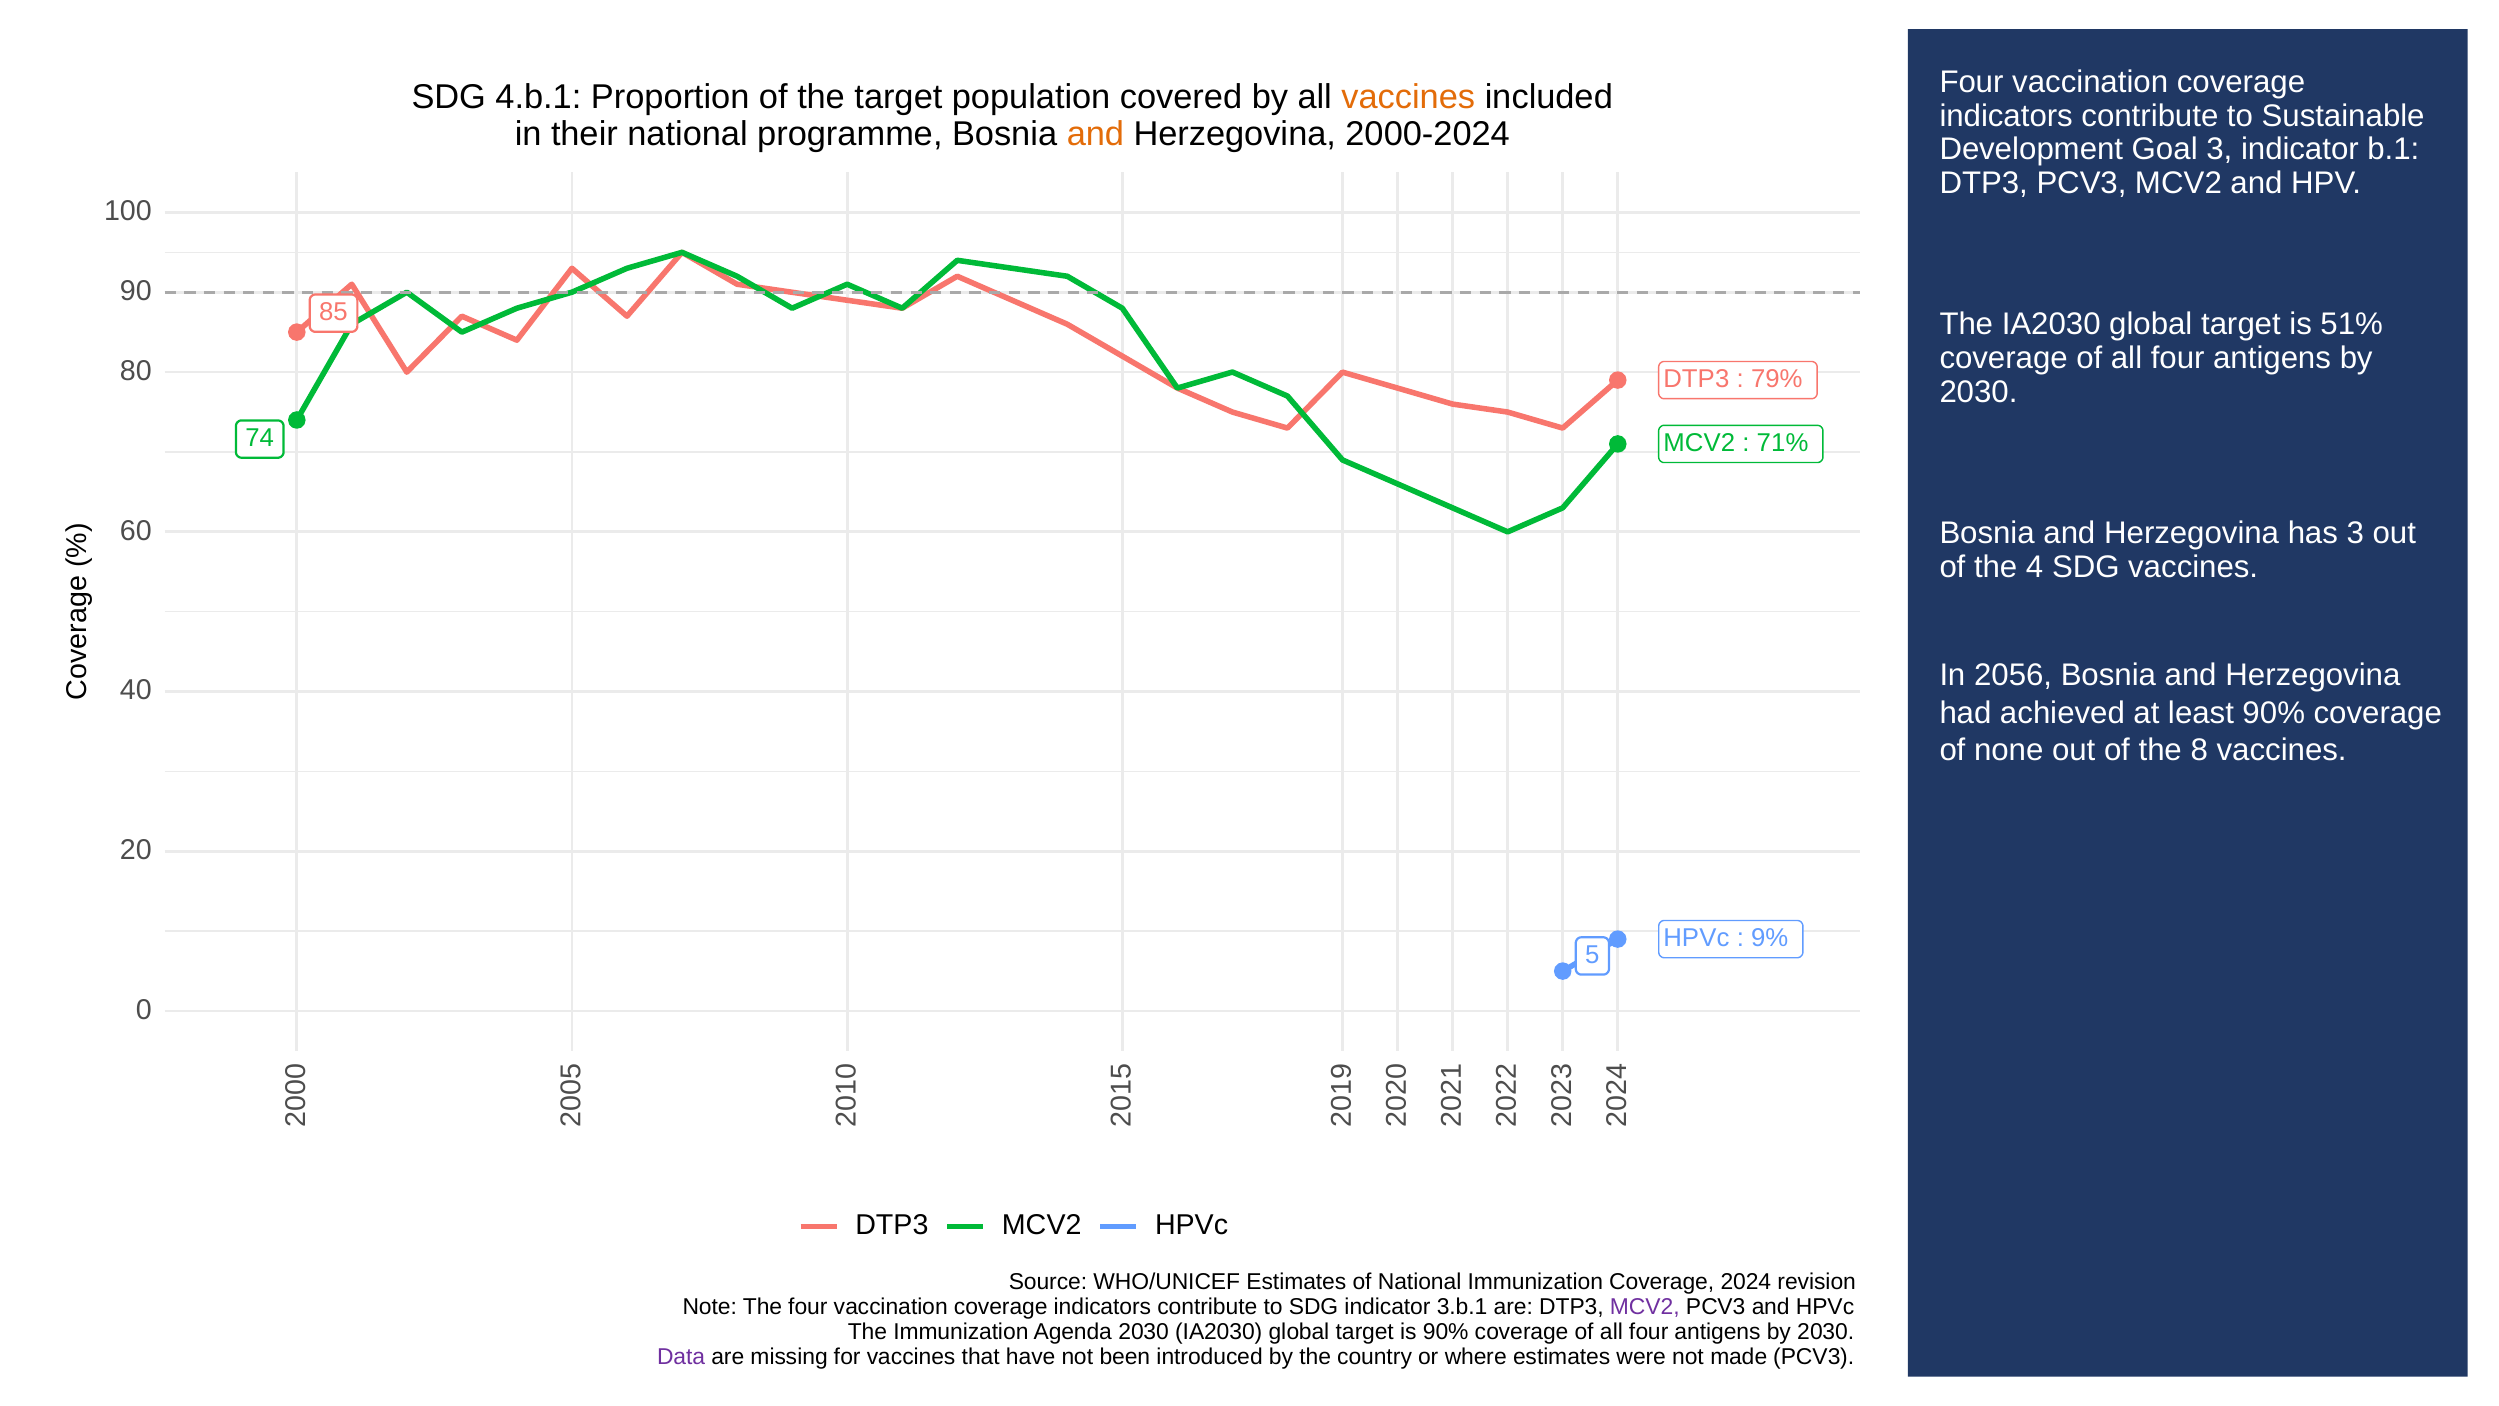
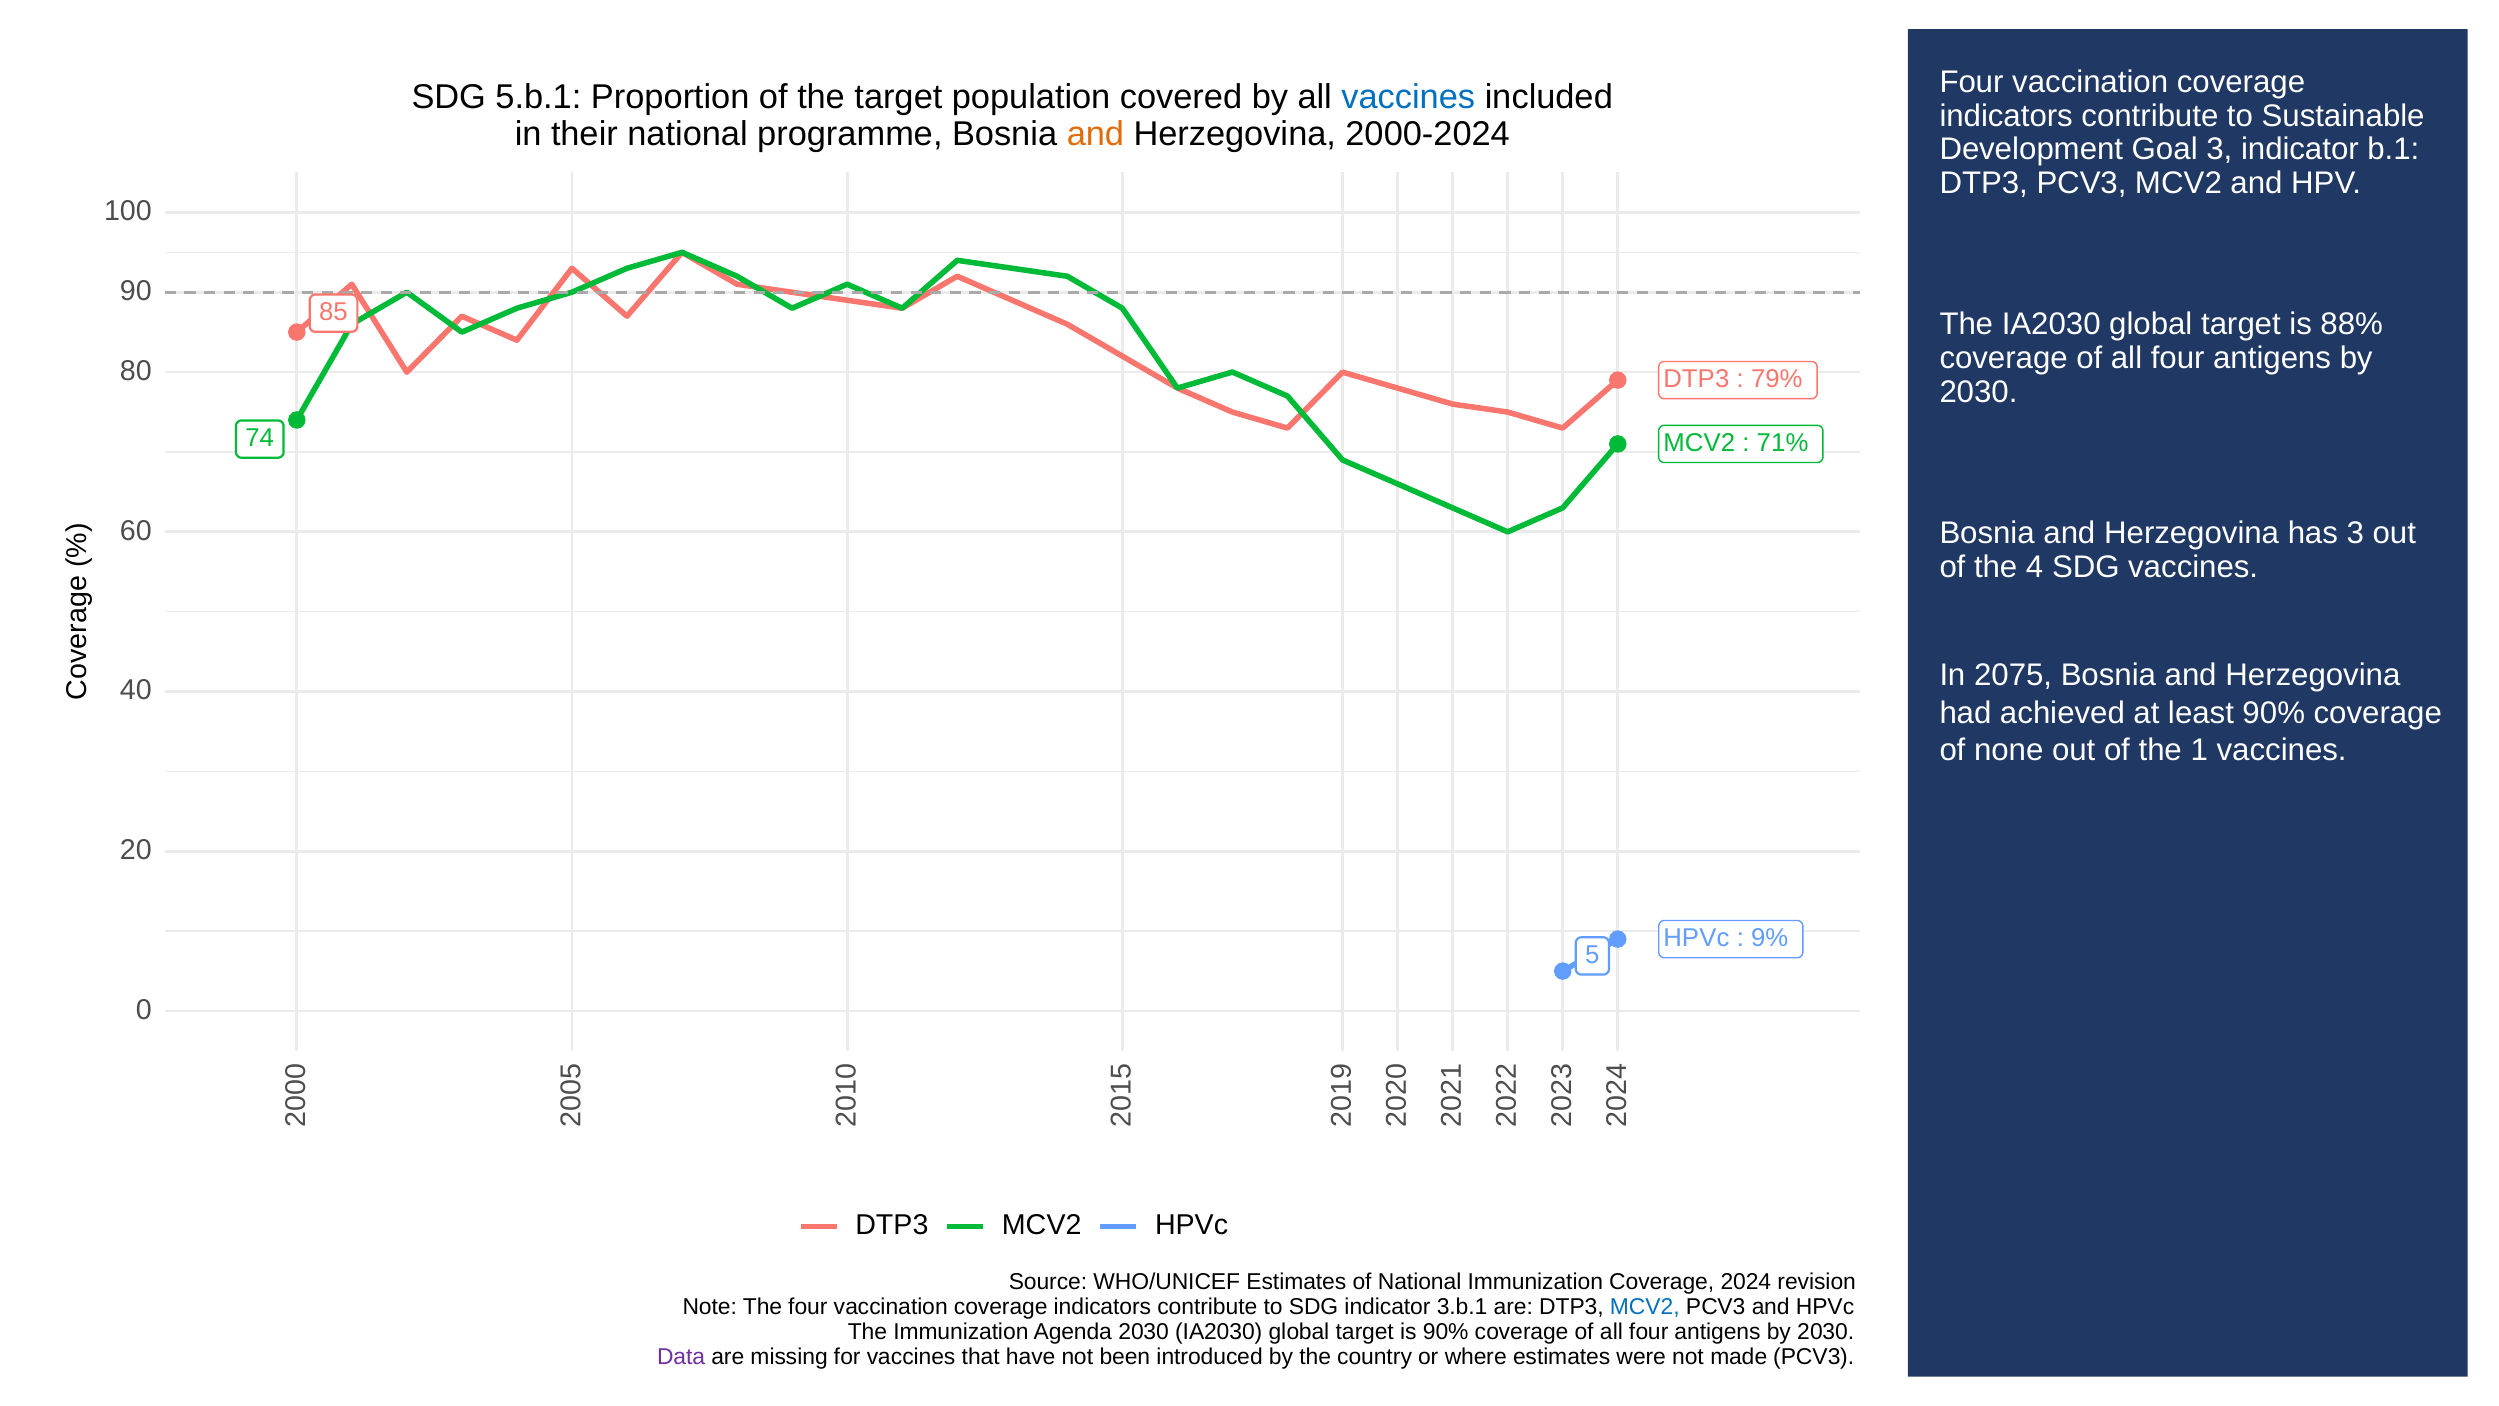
4.b.1: 4.b.1 -> 5.b.1 (538, 97)
vaccines colour: orange -> blue (1408, 97)
51%: 51% -> 88% (2352, 325)
2056: 2056 -> 2075 (2013, 675)
the 8: 8 -> 1 (2199, 750)
MCV2 colour: purple -> blue (1645, 1307)
